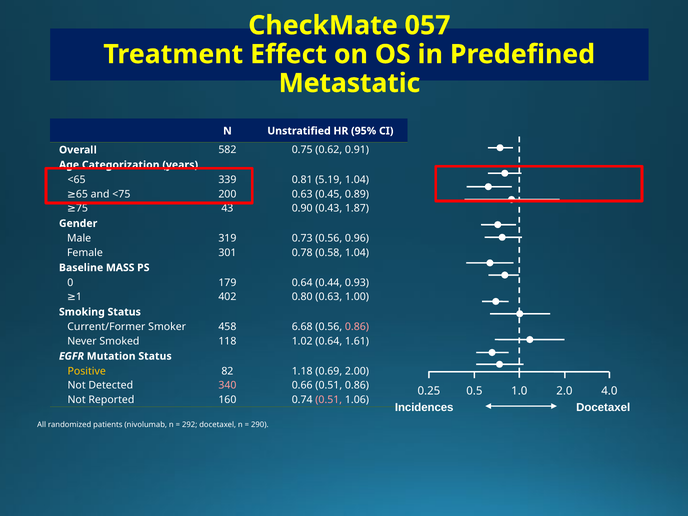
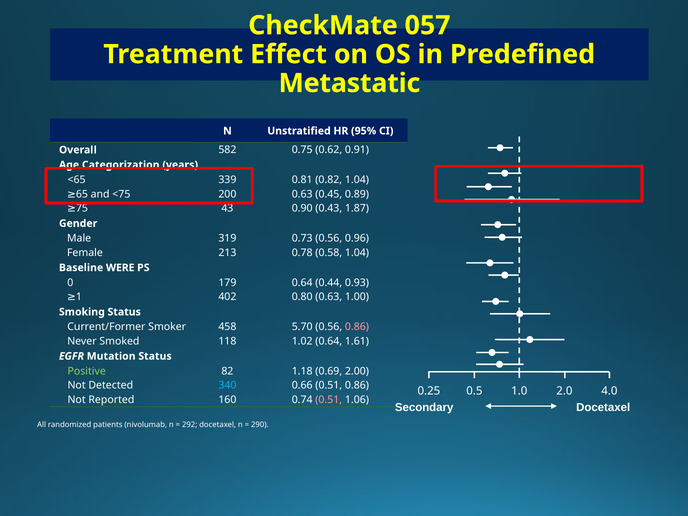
5.19: 5.19 -> 0.82 (329, 180)
301: 301 -> 213 (227, 253)
MASS: MASS -> WERE (120, 268)
6.68: 6.68 -> 5.70 (302, 327)
Positive colour: yellow -> light green (87, 371)
340 colour: pink -> light blue (227, 385)
Incidences: Incidences -> Secondary (424, 408)
